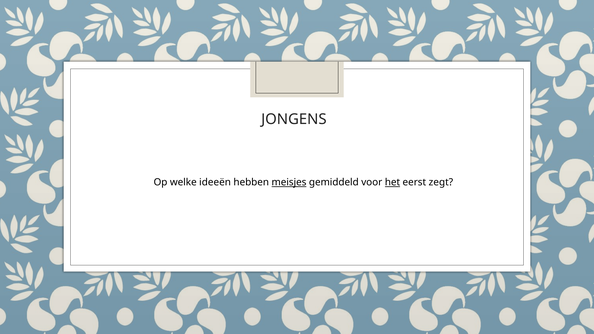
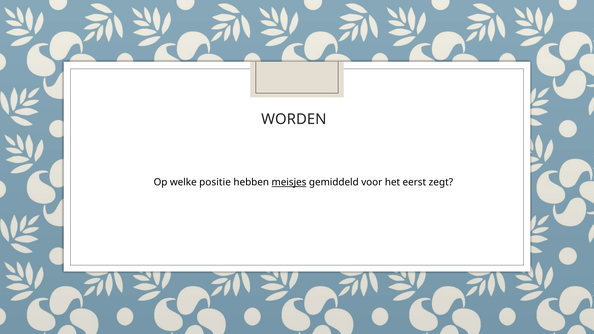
JONGENS: JONGENS -> WORDEN (294, 119)
ideeën: ideeën -> positie (215, 182)
het underline: present -> none (392, 182)
